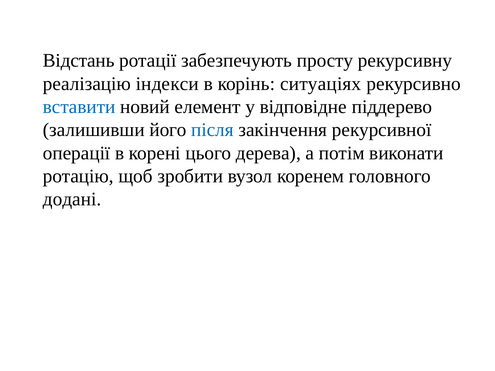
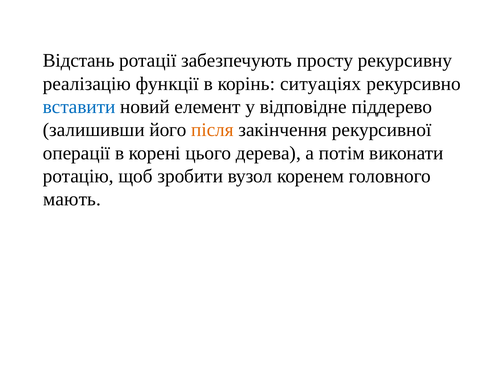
індекси: індекси -> функції (167, 84)
після colour: blue -> orange (212, 130)
додані: додані -> мають (72, 199)
